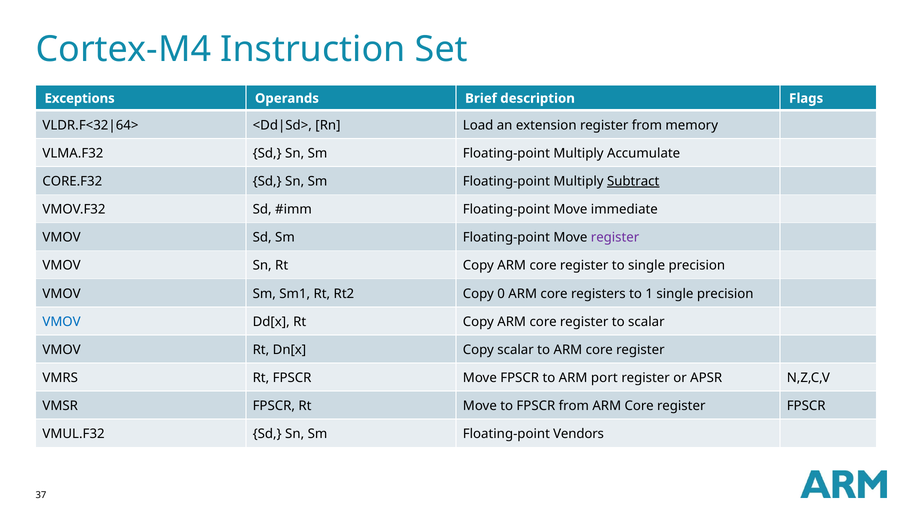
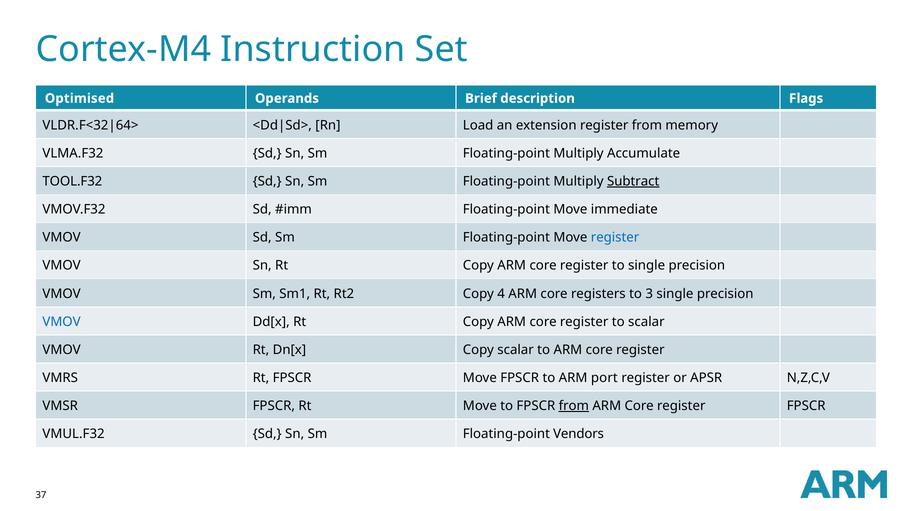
Exceptions: Exceptions -> Optimised (79, 98)
CORE.F32: CORE.F32 -> TOOL.F32 (72, 181)
register colour: purple -> blue (615, 237)
0: 0 -> 4 (501, 293)
1: 1 -> 3 (649, 293)
from underline: none -> present (574, 405)
